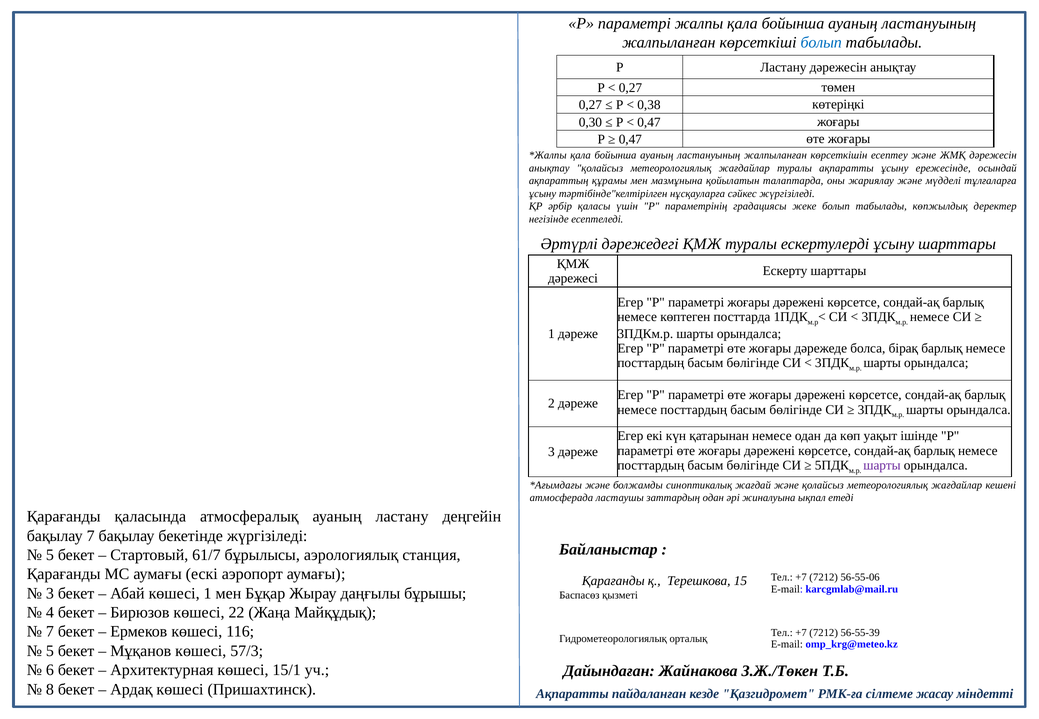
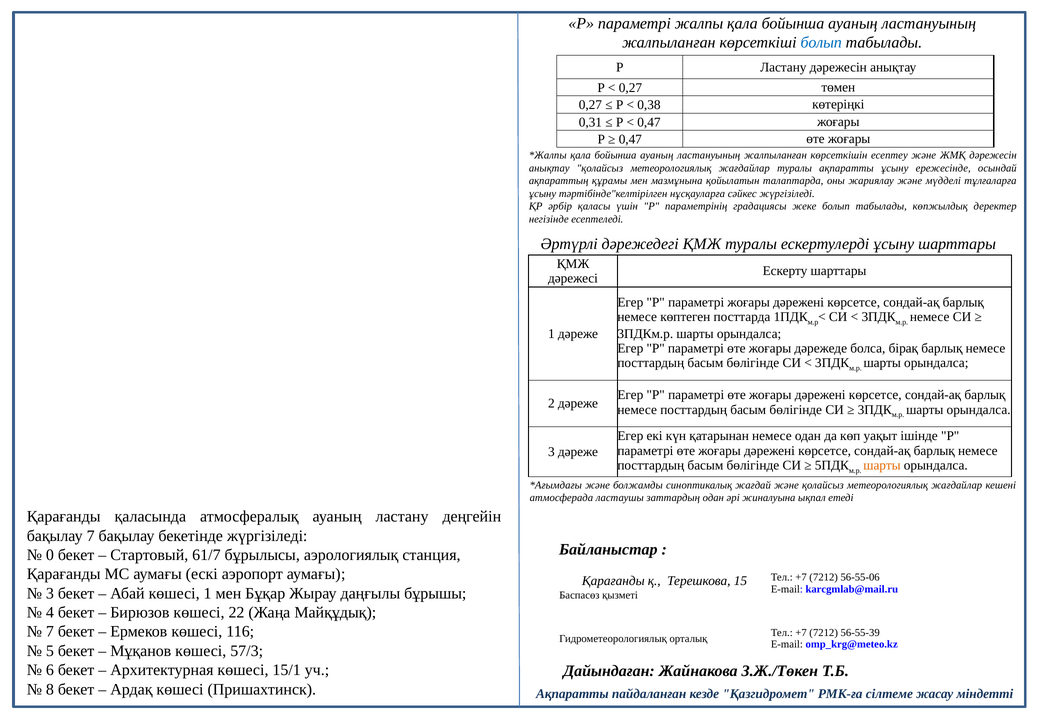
0,30: 0,30 -> 0,31 (590, 122)
шарты colour: purple -> orange (882, 466)
5: 5 -> 0 (50, 555)
